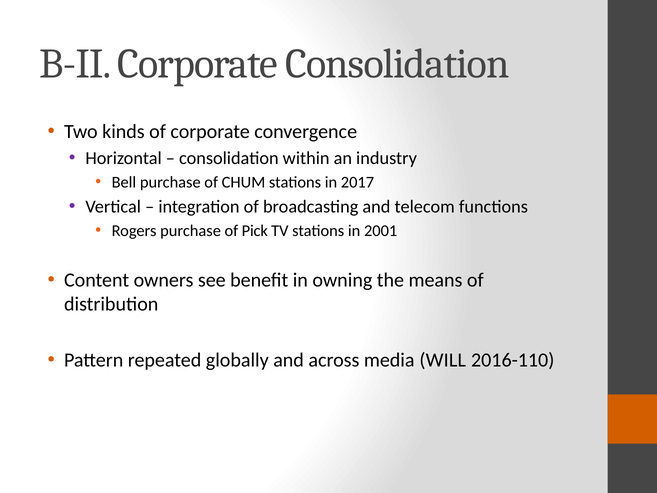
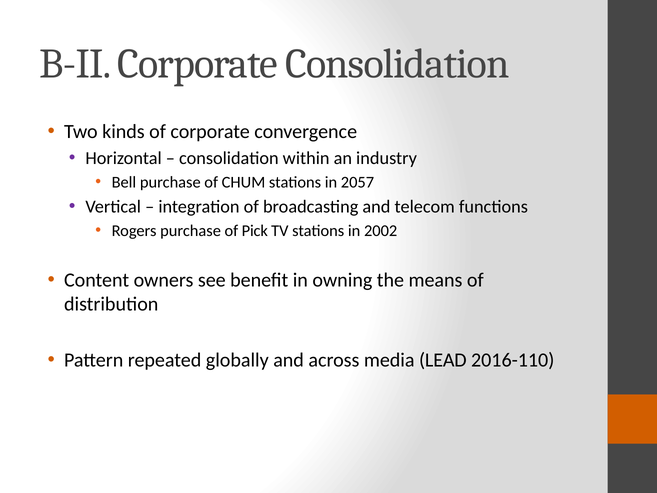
2017: 2017 -> 2057 (357, 182)
2001: 2001 -> 2002 (381, 231)
WILL: WILL -> LEAD (443, 360)
